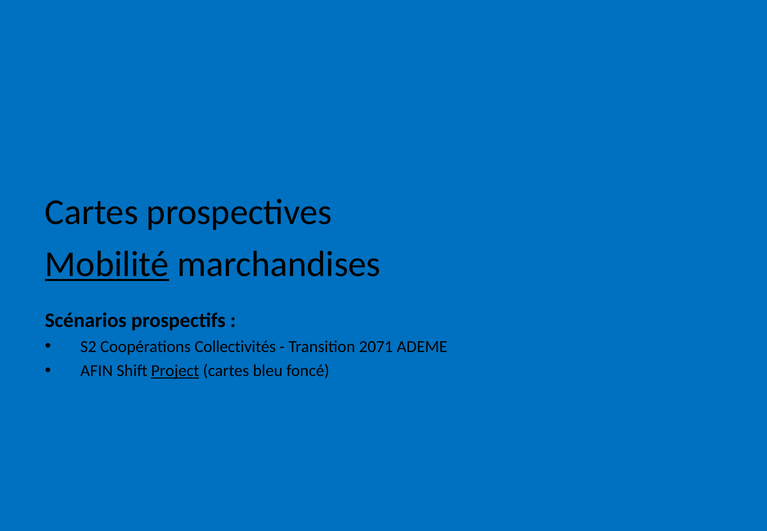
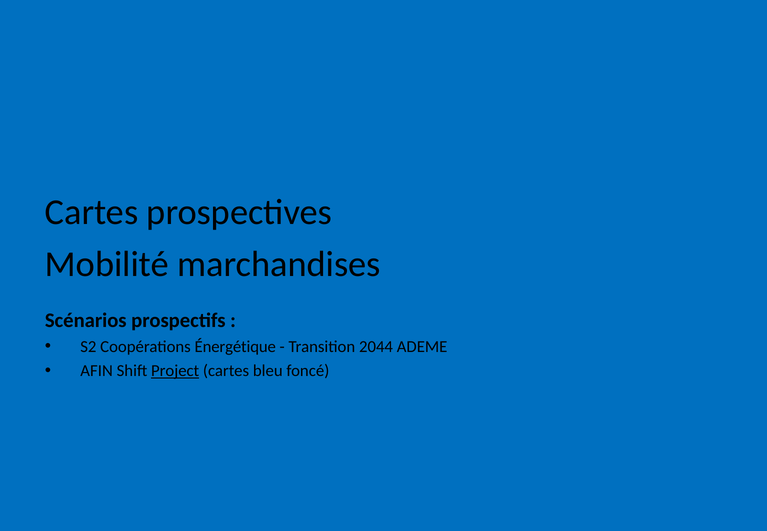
Mobilité underline: present -> none (107, 264)
Collectivités: Collectivités -> Énergétique (235, 347)
2071: 2071 -> 2044 (376, 347)
